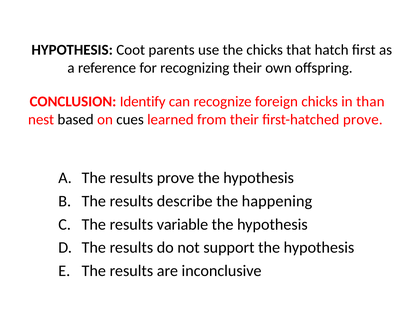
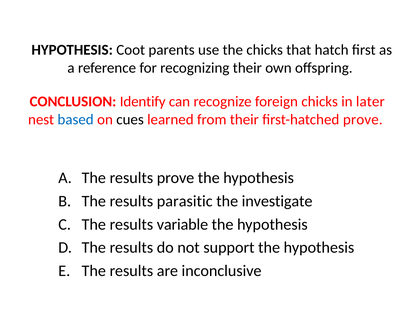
than: than -> later (370, 102)
based colour: black -> blue (76, 120)
describe: describe -> parasitic (185, 201)
happening: happening -> investigate (277, 201)
